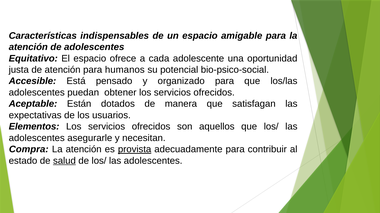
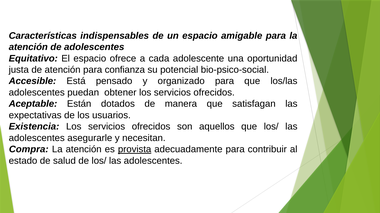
humanos: humanos -> confianza (125, 70)
Elementos: Elementos -> Existencia (34, 127)
salud underline: present -> none (64, 161)
